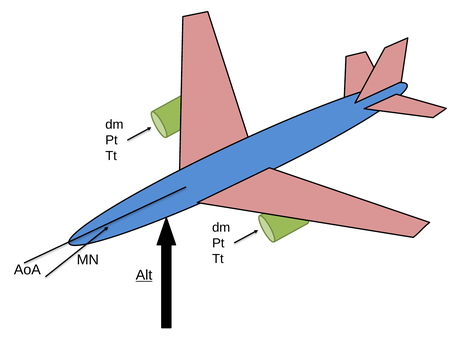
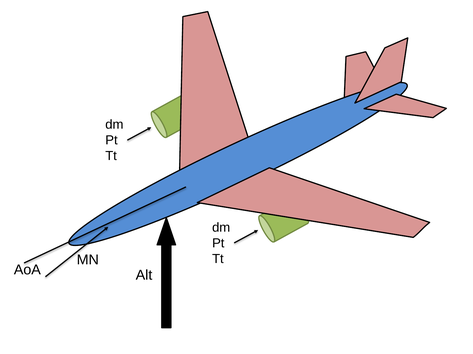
Alt underline: present -> none (144, 276)
